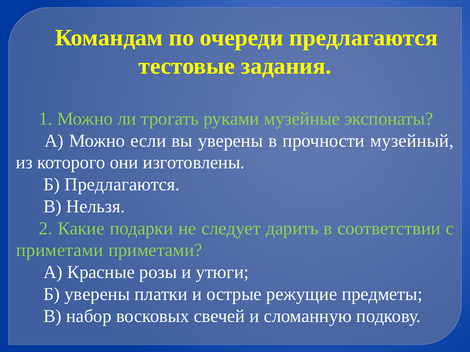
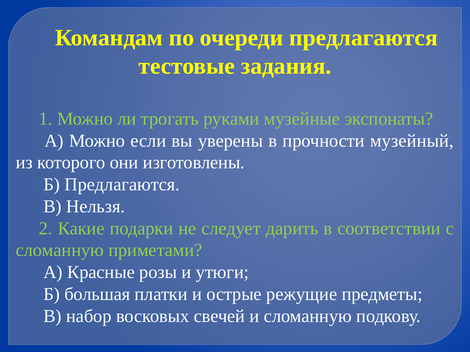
приметами: приметами -> сломанную (60, 251)
Б уверены: уверены -> большая (97, 295)
